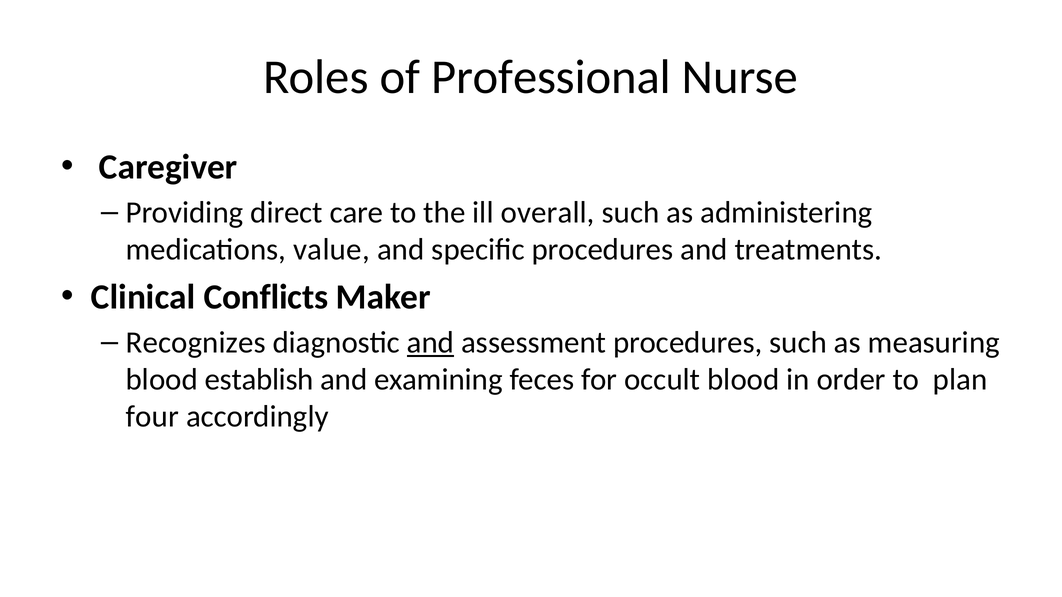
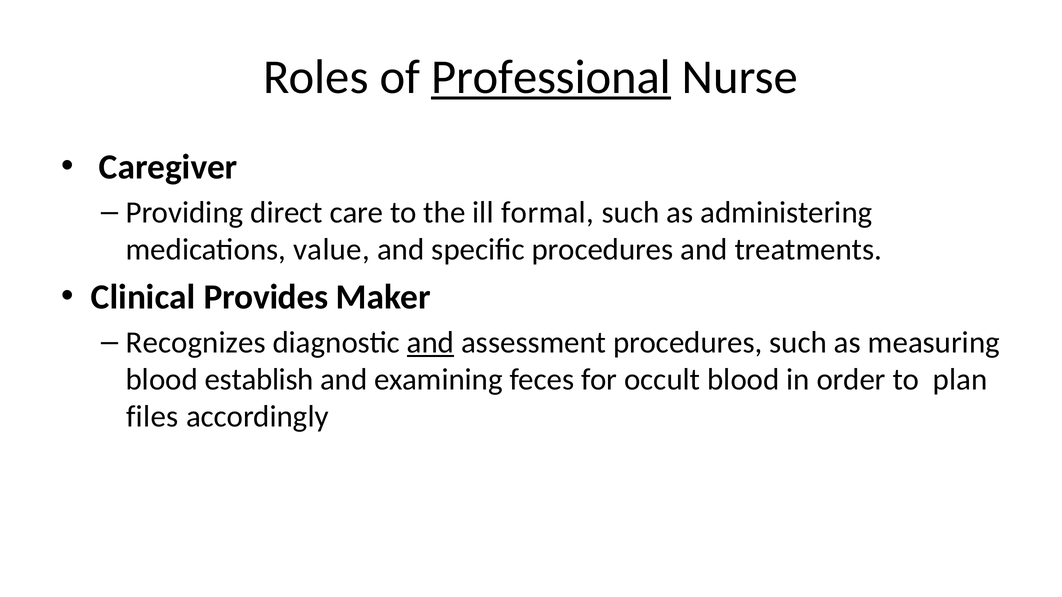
Professional underline: none -> present (551, 77)
overall: overall -> formal (548, 213)
Conflicts: Conflicts -> Provides (266, 297)
four: four -> files (152, 417)
